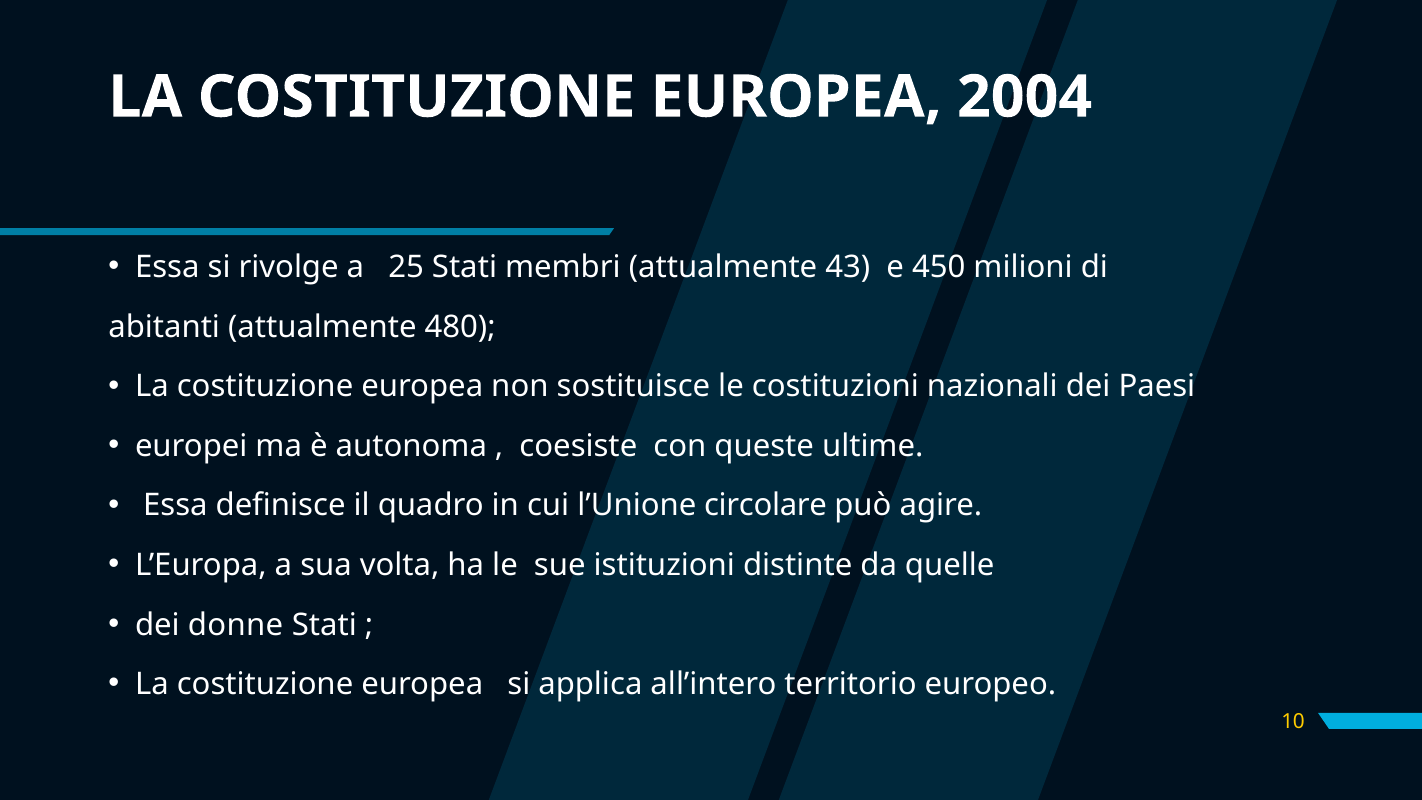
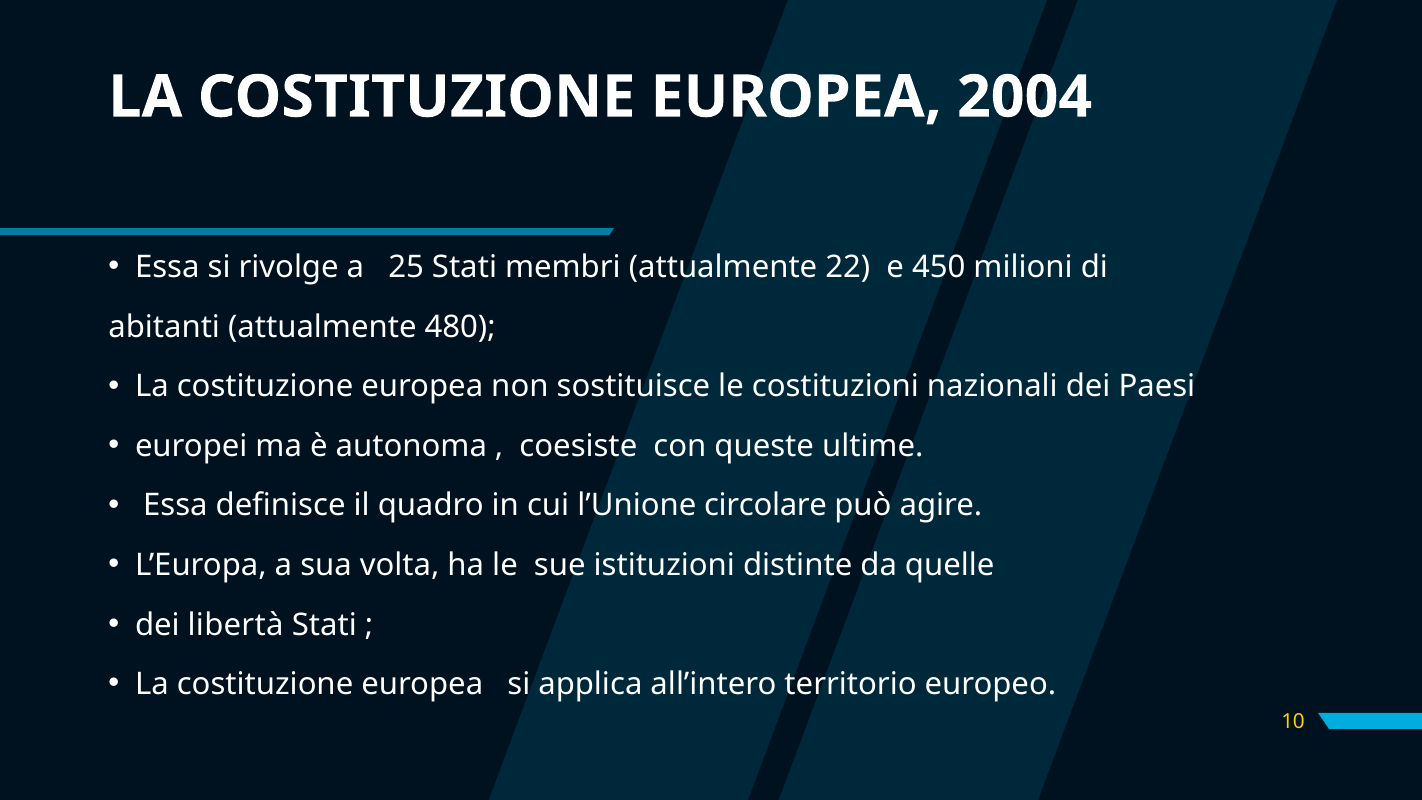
43: 43 -> 22 (848, 267)
donne: donne -> libertà (236, 625)
